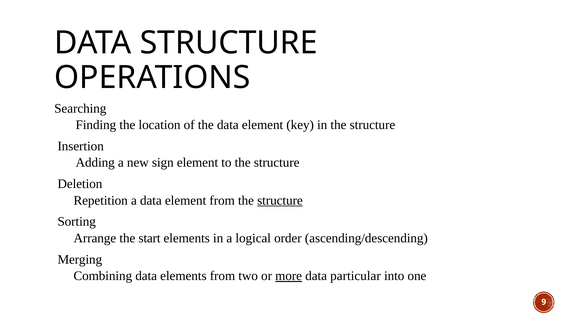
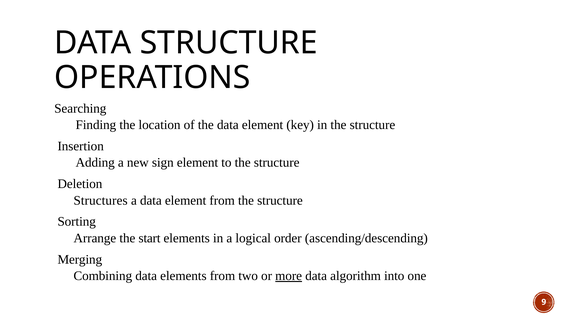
Repetition: Repetition -> Structures (101, 200)
structure underline: present -> none (280, 200)
particular: particular -> algorithm (356, 276)
